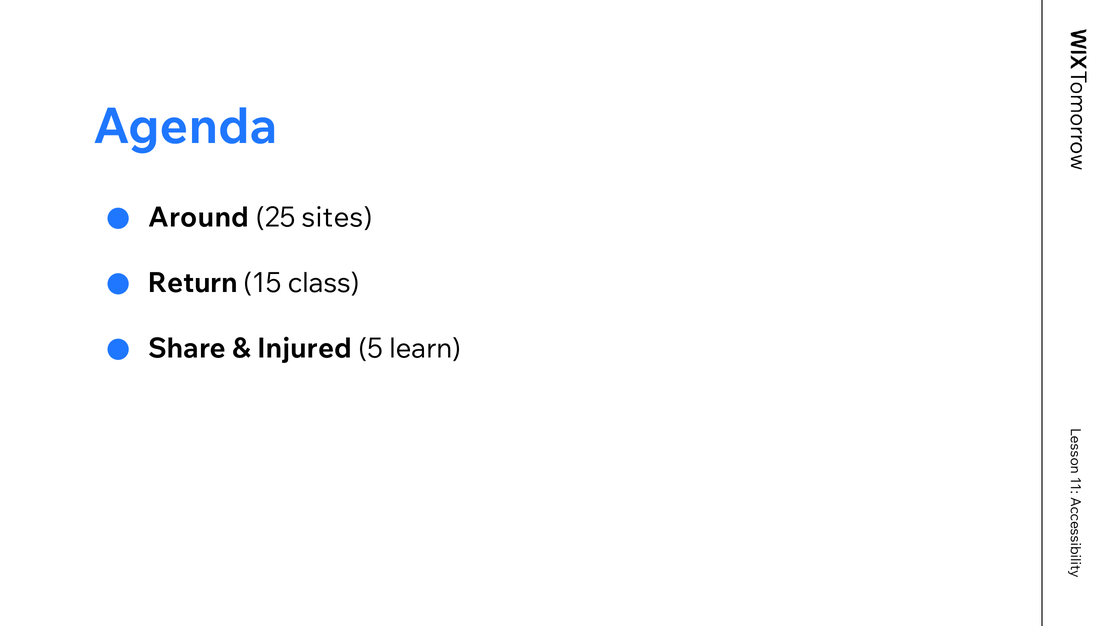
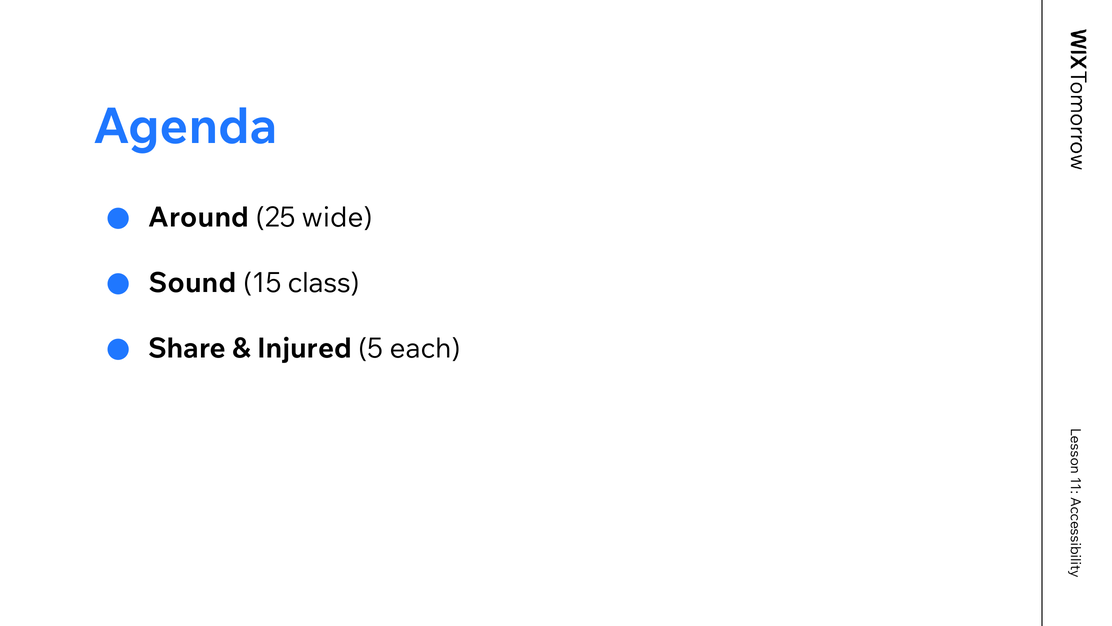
sites: sites -> wide (337, 217)
Return: Return -> Sound (193, 283)
learn: learn -> each (425, 348)
